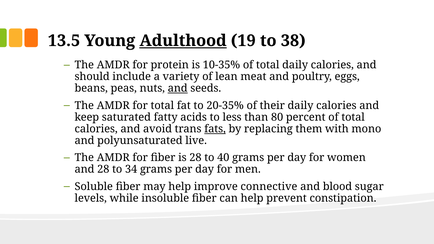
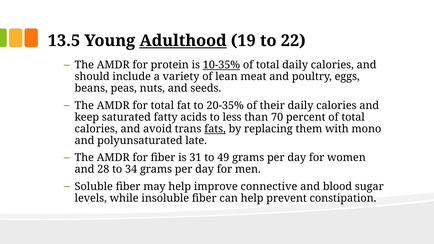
38: 38 -> 22 (293, 41)
10-35% underline: none -> present (221, 65)
and underline: present -> none (178, 88)
80: 80 -> 70 (277, 117)
live: live -> late (196, 141)
is 28: 28 -> 31 (195, 158)
40: 40 -> 49 (223, 158)
